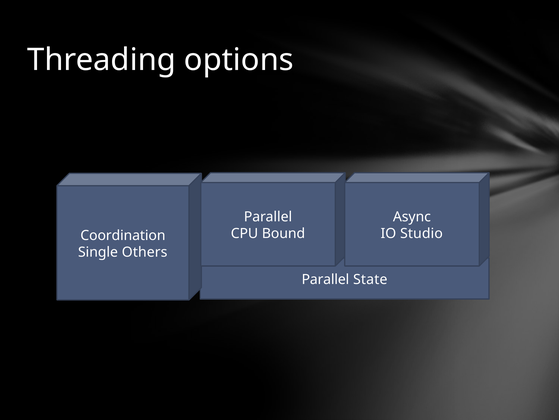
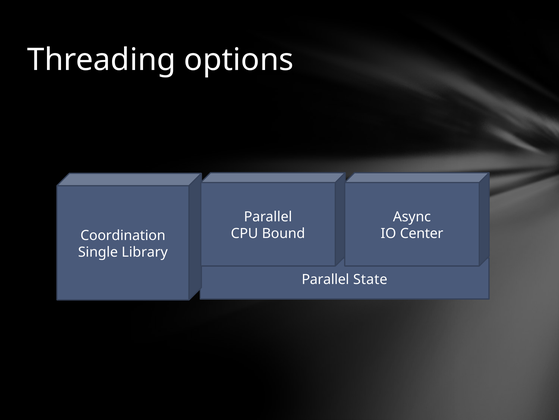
Studio: Studio -> Center (422, 233)
Others: Others -> Library (145, 252)
